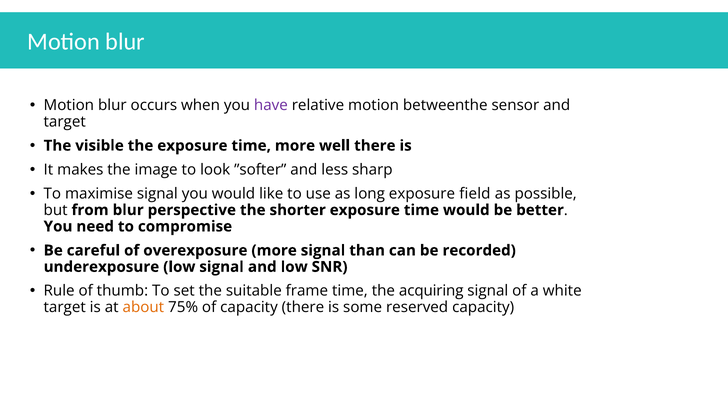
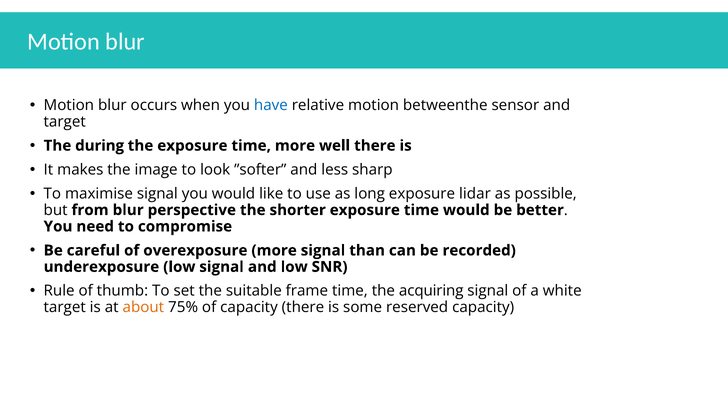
have colour: purple -> blue (271, 105)
visible: visible -> during (100, 145)
field: field -> lidar (475, 193)
